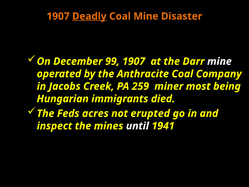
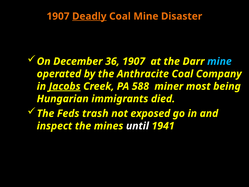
99: 99 -> 36 (112, 61)
mine colour: white -> light blue (219, 61)
Jacobs underline: none -> present (65, 86)
259: 259 -> 588 (140, 86)
acres: acres -> trash (95, 113)
erupted: erupted -> exposed (150, 113)
